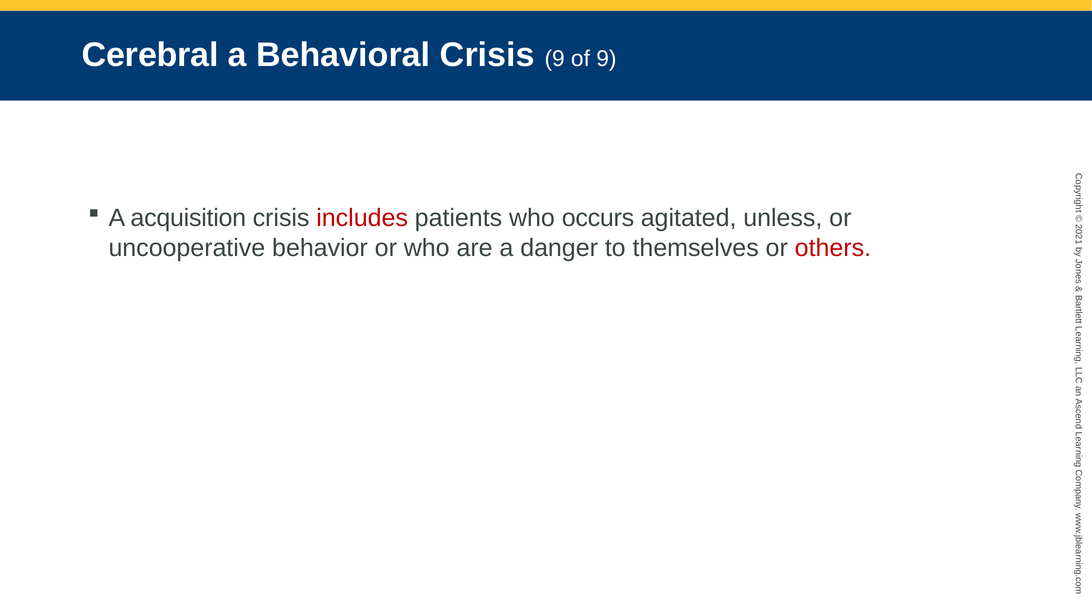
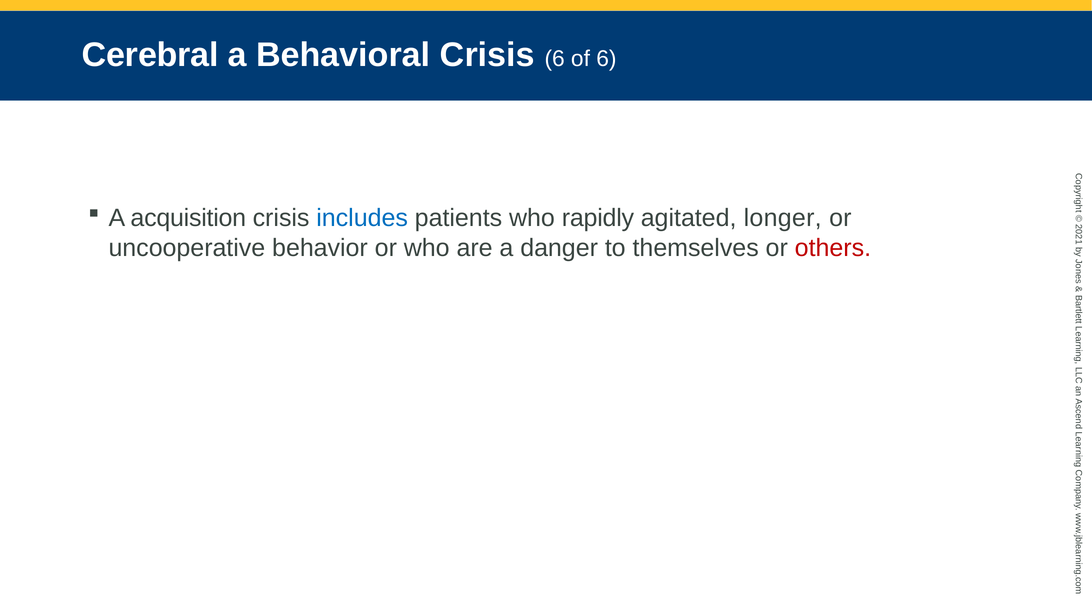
Crisis 9: 9 -> 6 (555, 59)
of 9: 9 -> 6 (606, 59)
includes colour: red -> blue (362, 218)
occurs: occurs -> rapidly (598, 218)
unless: unless -> longer (783, 218)
